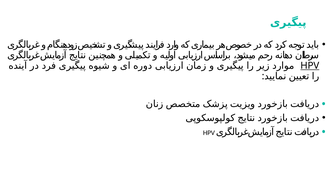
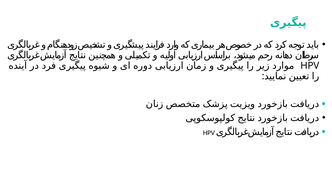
HPV underline: present -> none (310, 66)
